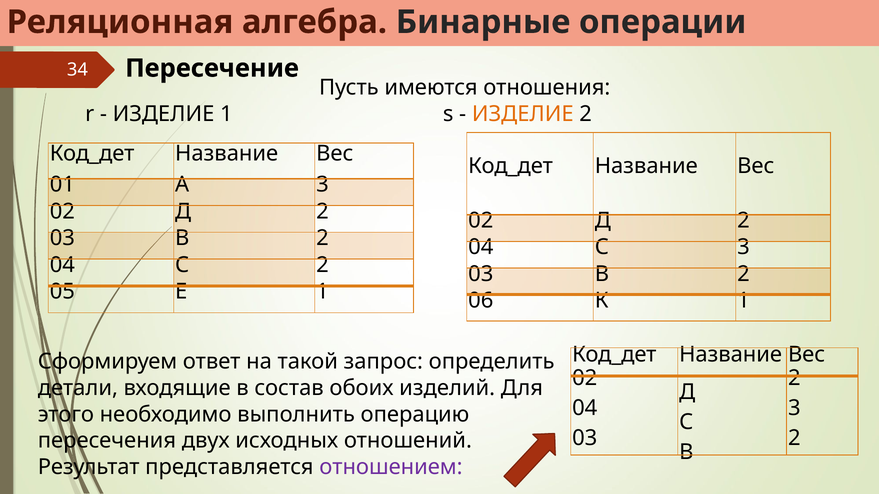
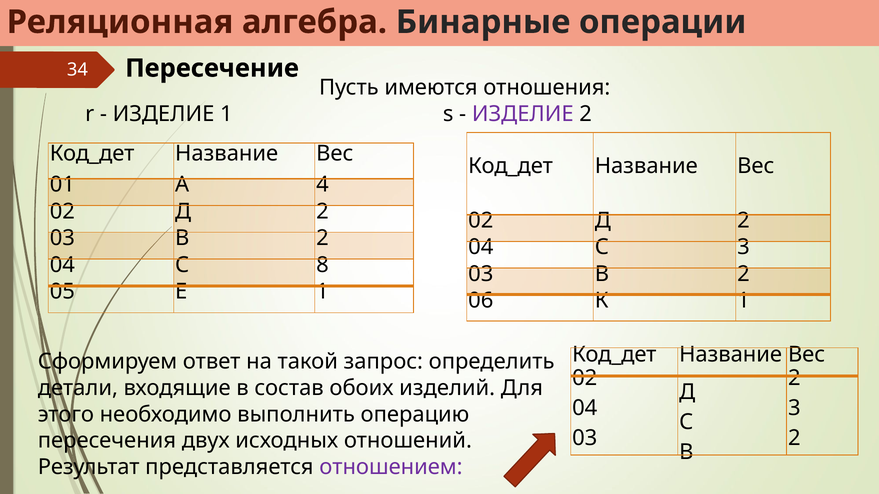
ИЗДЕЛИЕ colour: orange -> purple (523, 114)
А 3: 3 -> 4 (322, 185)
С 2: 2 -> 8 (322, 265)
